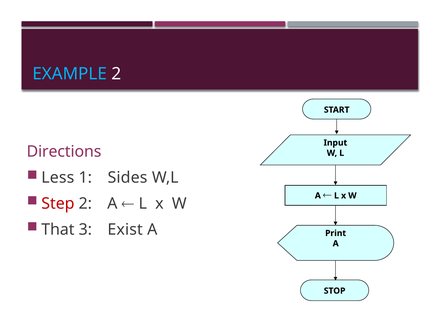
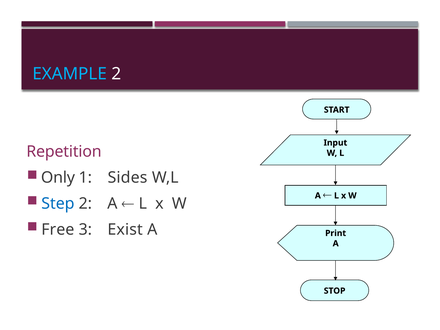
Directions: Directions -> Repetition (64, 152)
Less: Less -> Only (58, 178)
Step colour: red -> blue (58, 204)
That: That -> Free (58, 230)
